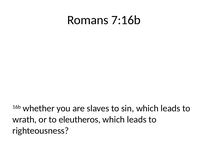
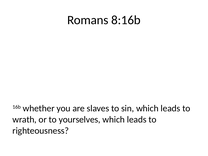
7:16b: 7:16b -> 8:16b (126, 20)
eleutheros: eleutheros -> yourselves (80, 120)
